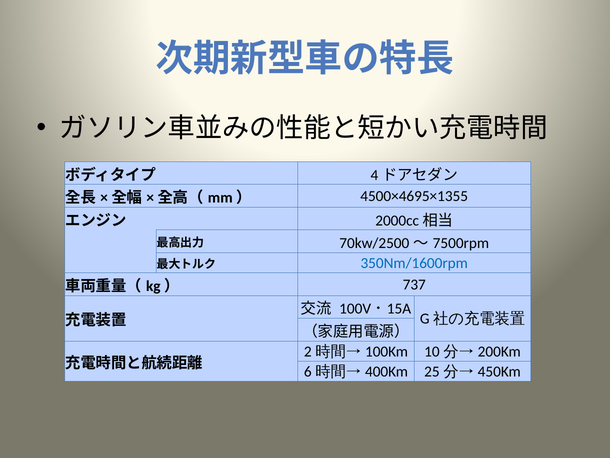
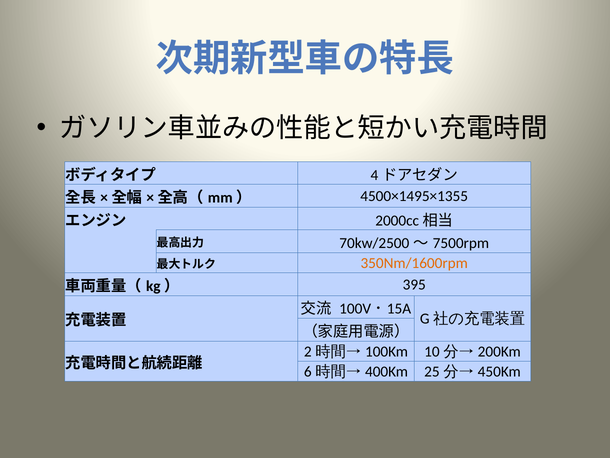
4500×4695×1355: 4500×4695×1355 -> 4500×1495×1355 (414, 196)
350Nm/1600rpm colour: blue -> orange (414, 263)
737: 737 -> 395 (414, 284)
